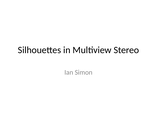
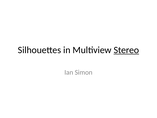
Stereo underline: none -> present (126, 50)
